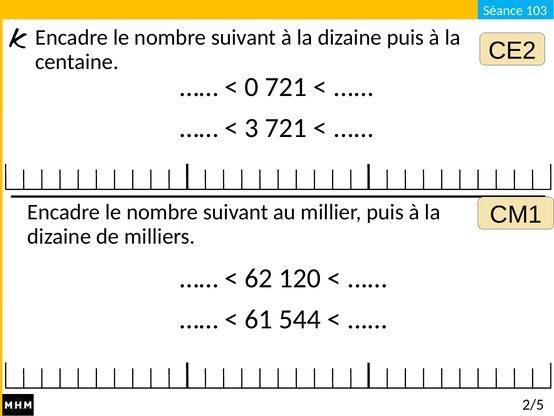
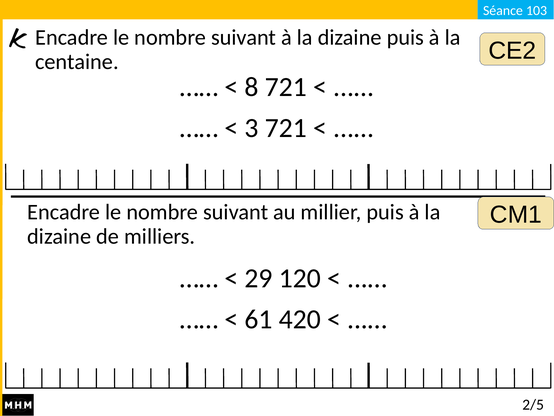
0: 0 -> 8 (251, 87)
62: 62 -> 29 (258, 278)
544: 544 -> 420 (300, 319)
